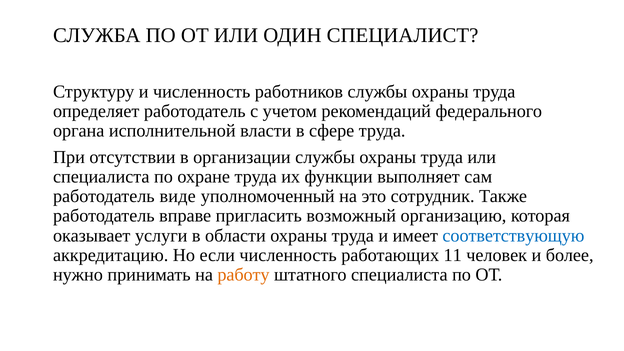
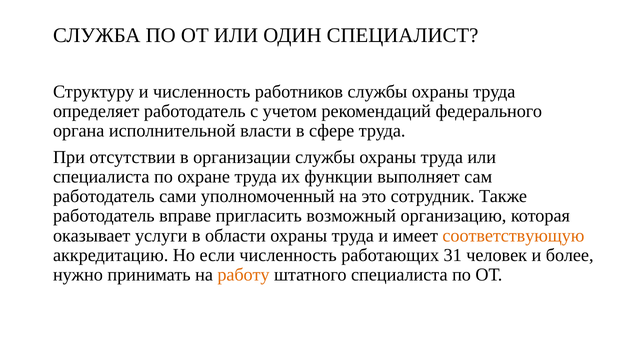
виде: виде -> сами (178, 196)
соответствующую colour: blue -> orange (513, 236)
11: 11 -> 31 (453, 255)
